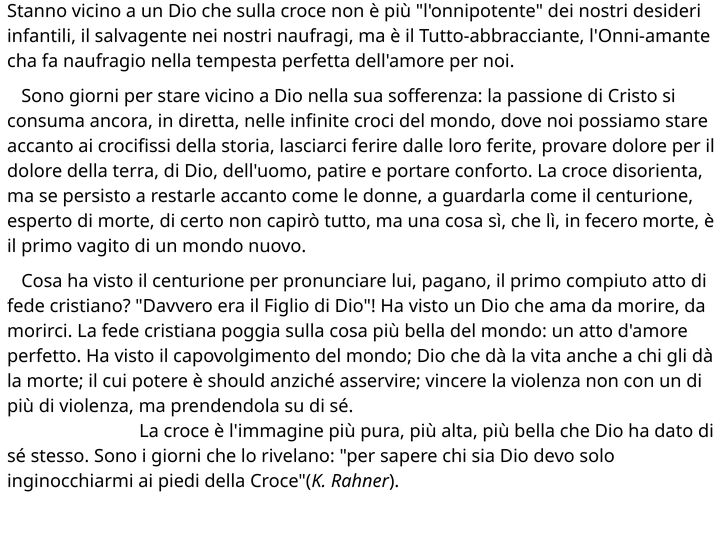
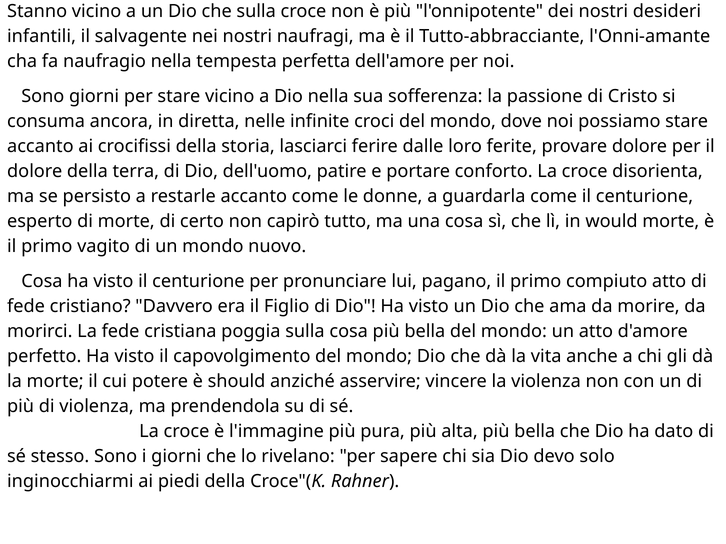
fecero: fecero -> would (612, 221)
